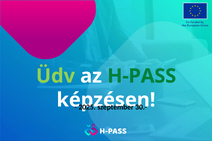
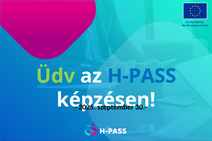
H-PASS colour: green -> blue (142, 76)
